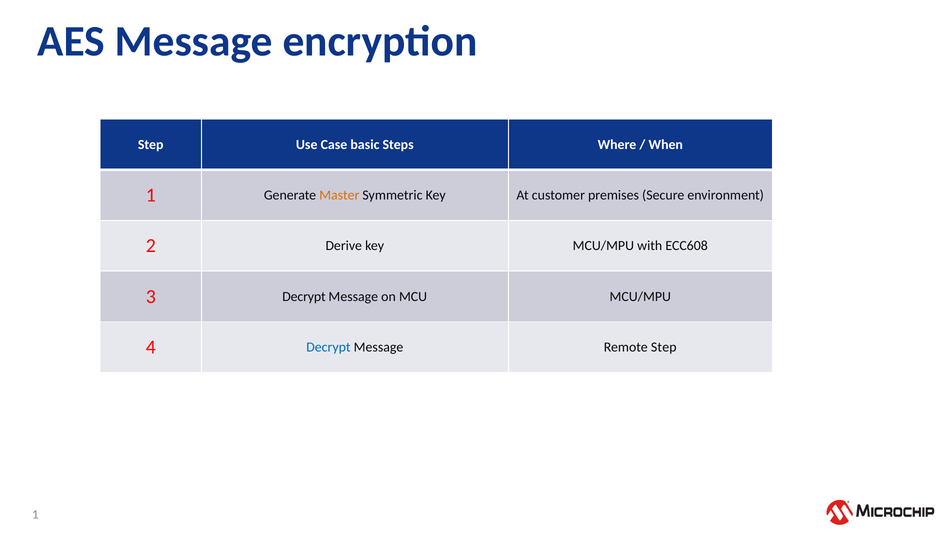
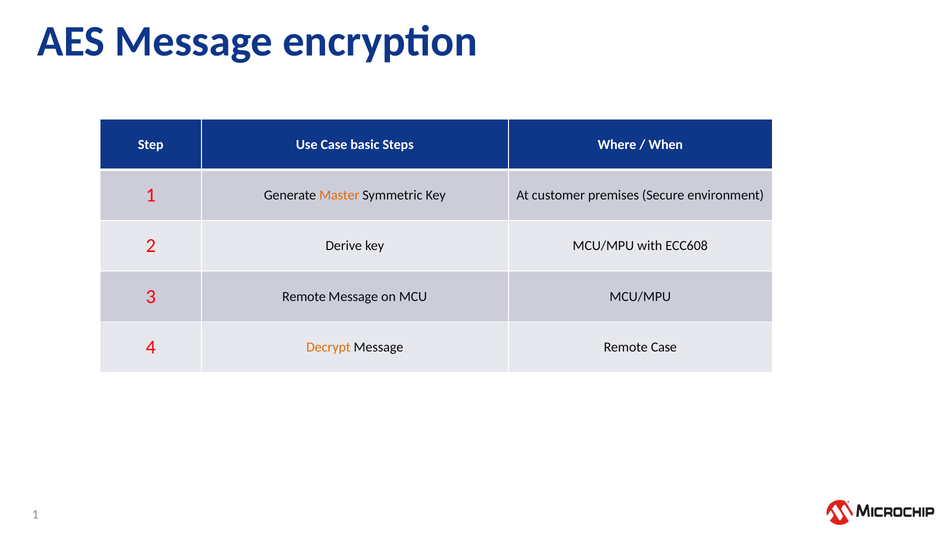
3 Decrypt: Decrypt -> Remote (304, 297)
Decrypt colour: blue -> orange (328, 347)
Remote Step: Step -> Case (664, 347)
